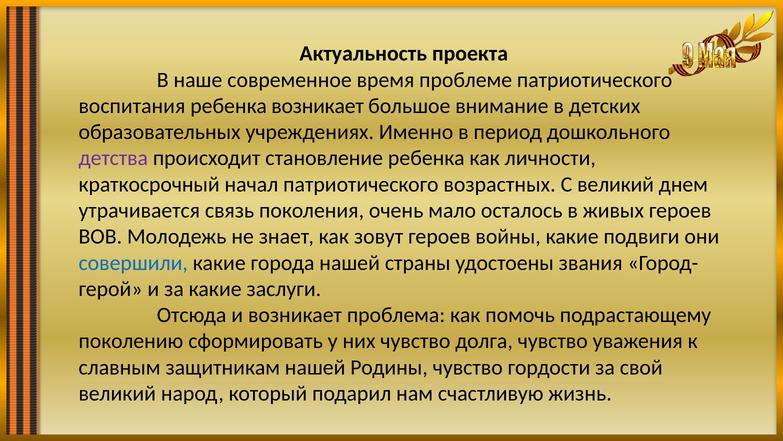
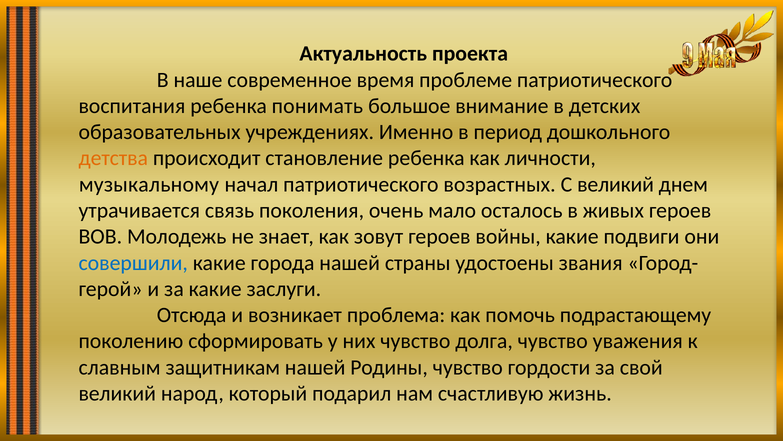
ребенка возникает: возникает -> понимать (317, 106)
детства colour: purple -> orange (113, 158)
краткосрочный: краткосрочный -> музыкальному (149, 184)
